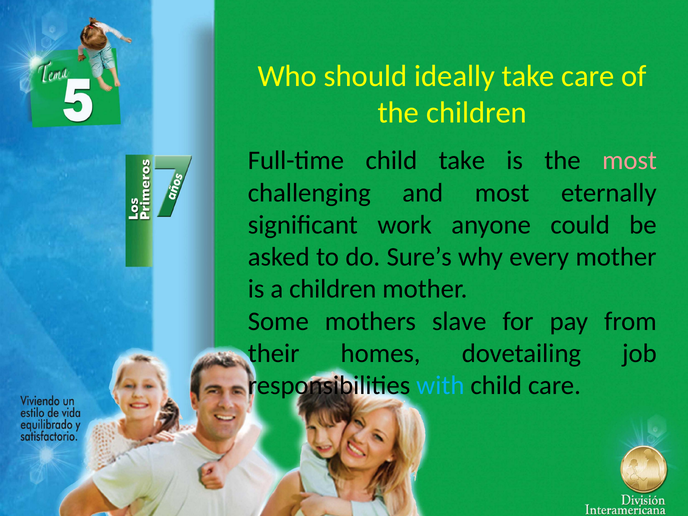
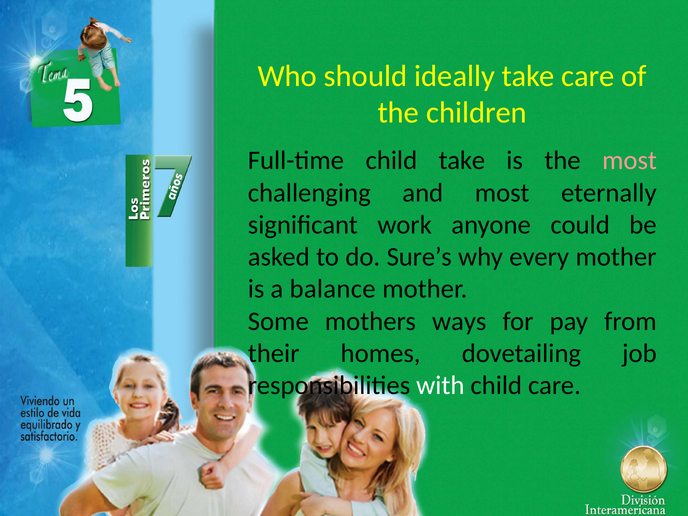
a children: children -> balance (333, 289)
slave: slave -> ways (459, 321)
with colour: light blue -> white (440, 385)
